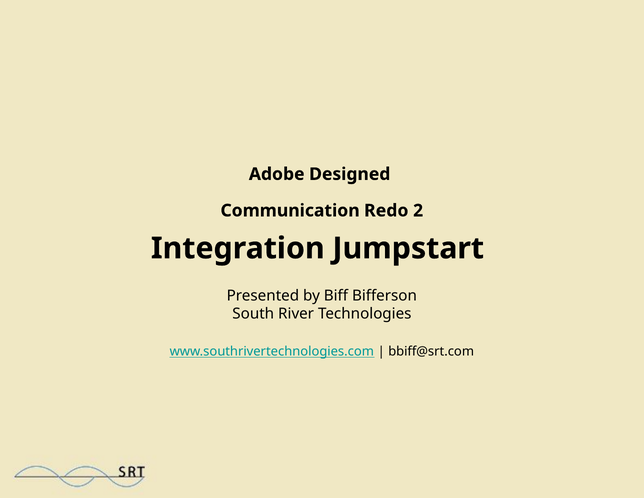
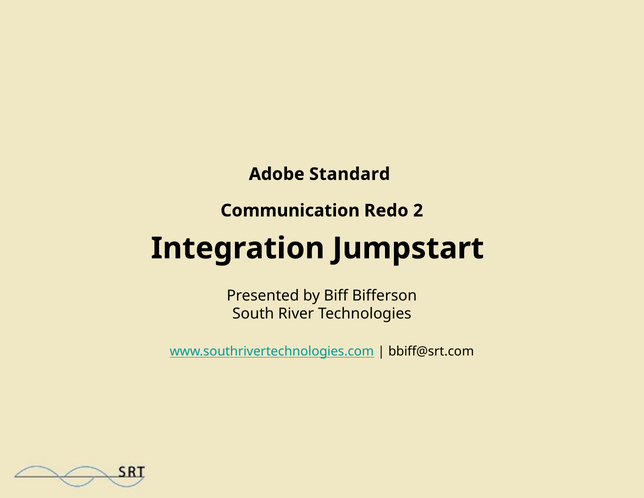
Designed: Designed -> Standard (350, 174)
